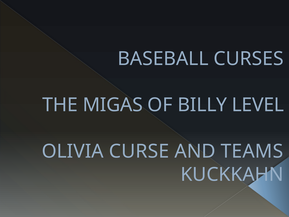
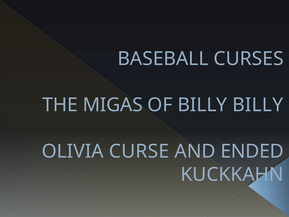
BILLY LEVEL: LEVEL -> BILLY (258, 105)
TEAMS: TEAMS -> ENDED (252, 151)
